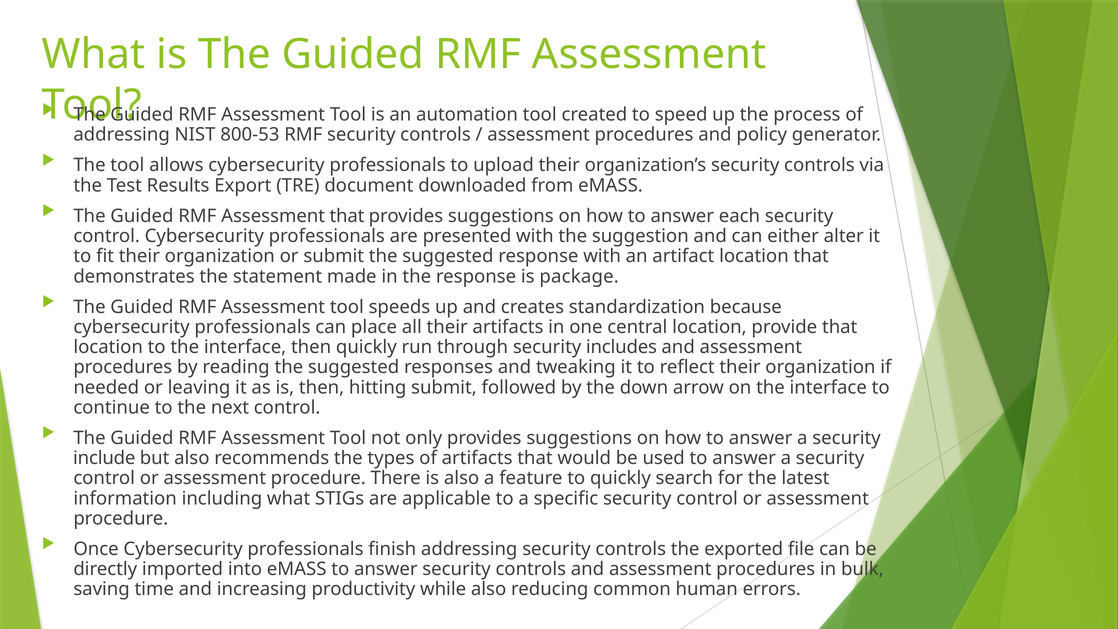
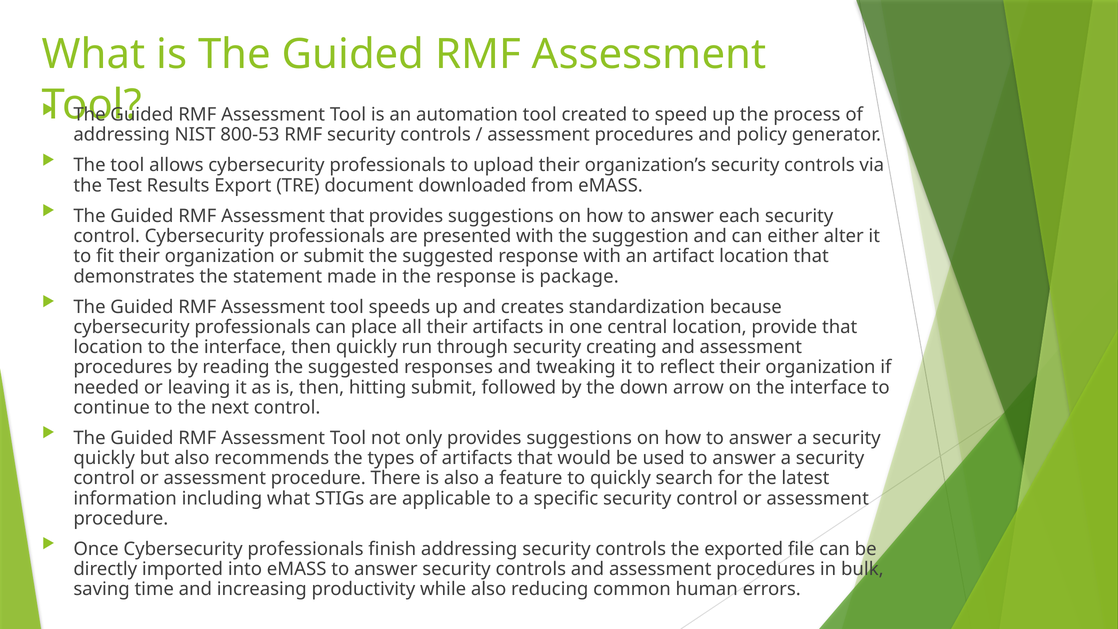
includes: includes -> creating (621, 347)
include: include -> quickly (104, 458)
